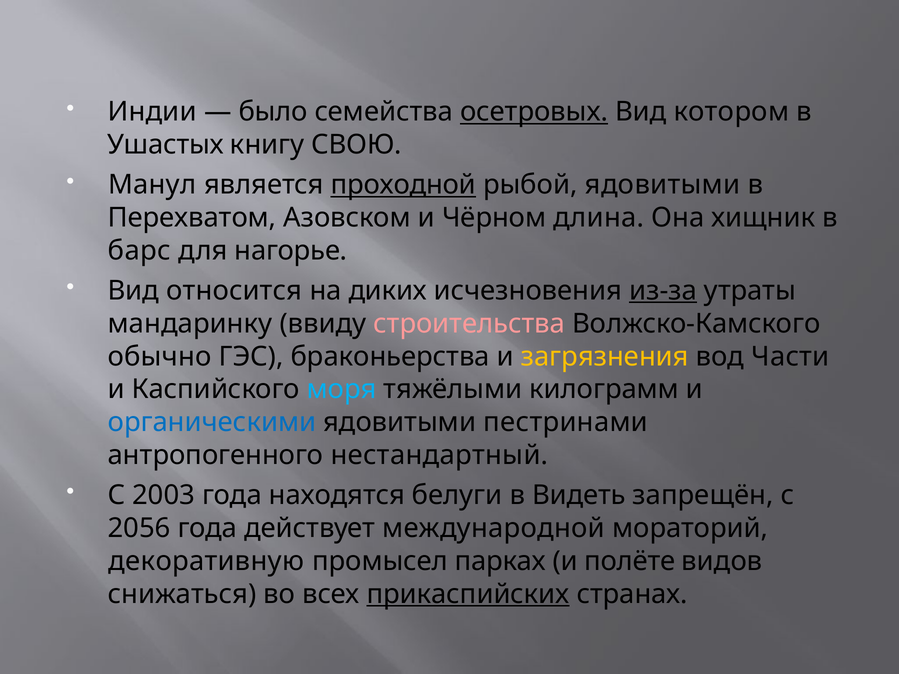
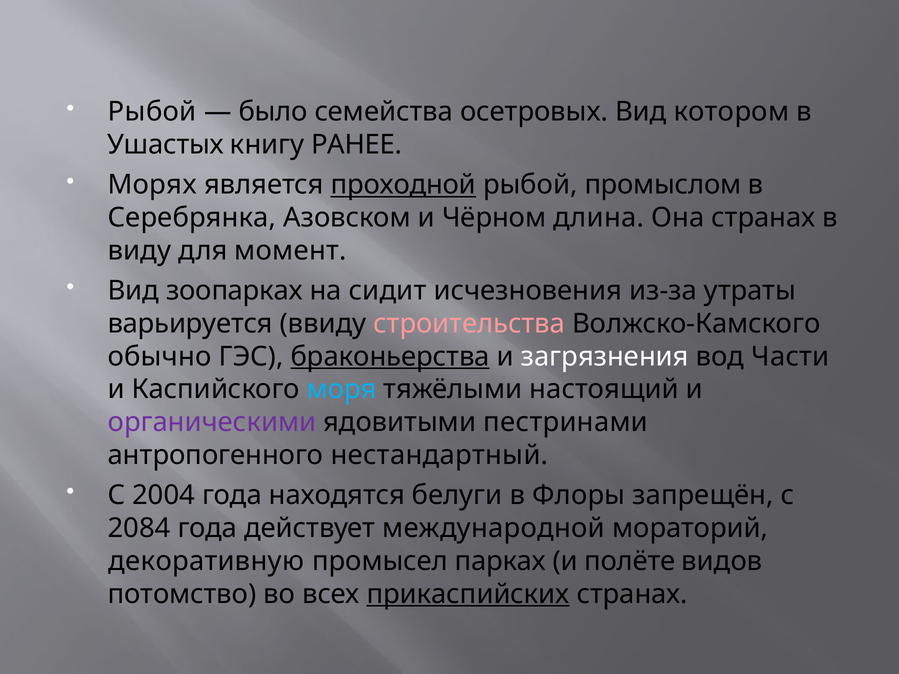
Индии: Индии -> Рыбой (152, 112)
осетровых underline: present -> none (534, 112)
СВОЮ: СВОЮ -> РАНЕЕ (357, 145)
Манул: Манул -> Морях (152, 185)
рыбой ядовитыми: ядовитыми -> промыслом (663, 185)
Перехватом: Перехватом -> Серебрянка (192, 218)
Она хищник: хищник -> странах (763, 218)
барс: барс -> виду (139, 251)
нагорье: нагорье -> момент (291, 251)
относится: относится -> зоопарках (235, 291)
диких: диких -> сидит (388, 291)
из-за underline: present -> none (663, 291)
мандаринку: мандаринку -> варьируется (190, 324)
браконьерства underline: none -> present (390, 357)
загрязнения colour: yellow -> white (605, 357)
килограмм: килограмм -> настоящий (604, 390)
органическими colour: blue -> purple (212, 423)
2003: 2003 -> 2004 (164, 495)
Видеть: Видеть -> Флоры (579, 495)
2056: 2056 -> 2084 (139, 528)
снижаться: снижаться -> потомство (182, 594)
